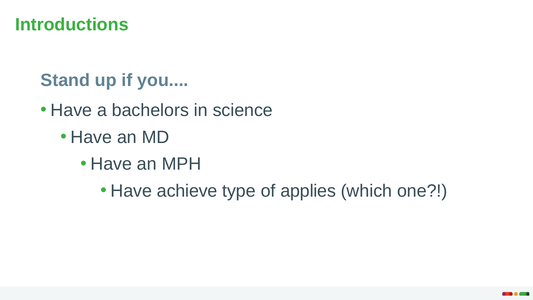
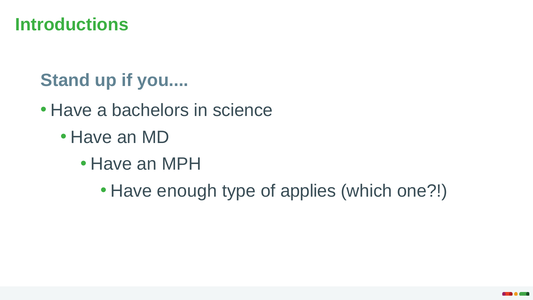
achieve: achieve -> enough (187, 191)
